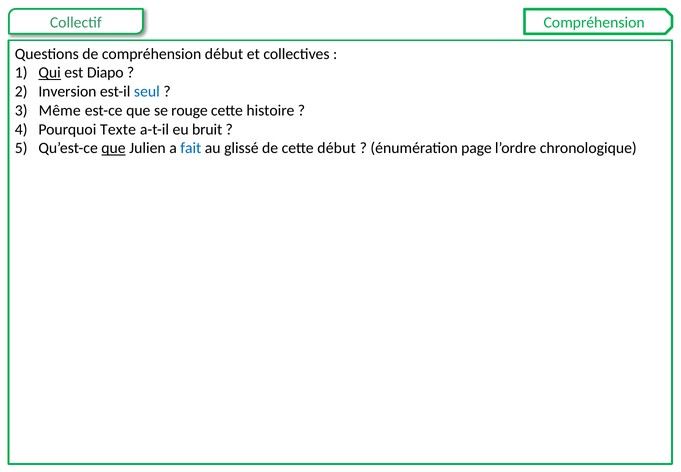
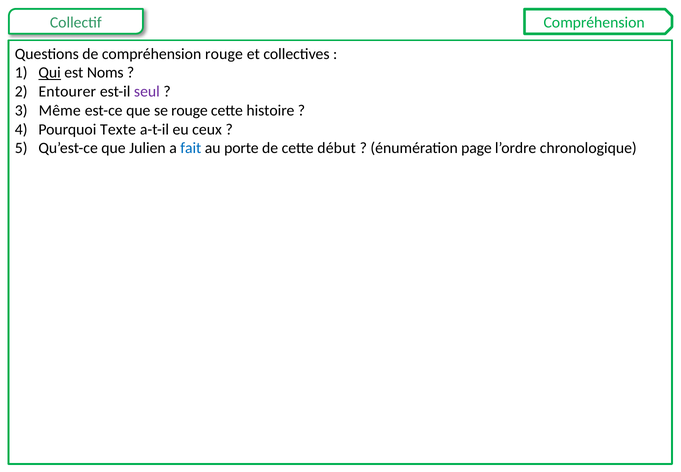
compréhension début: début -> rouge (224, 54)
Diapo: Diapo -> Noms (105, 73)
Inversion: Inversion -> Entourer (67, 92)
seul colour: blue -> purple (147, 92)
bruit: bruit -> ceux (207, 129)
que underline: present -> none (114, 148)
glissé: glissé -> porte (241, 148)
